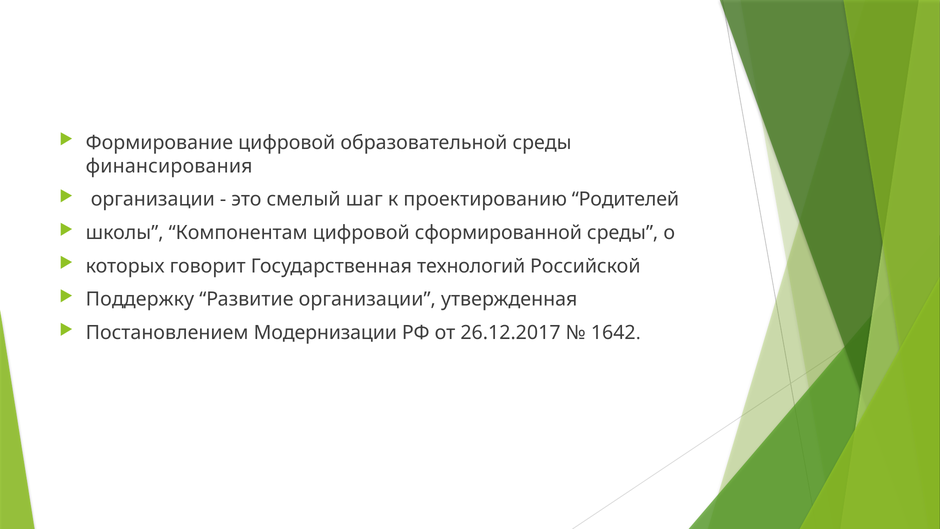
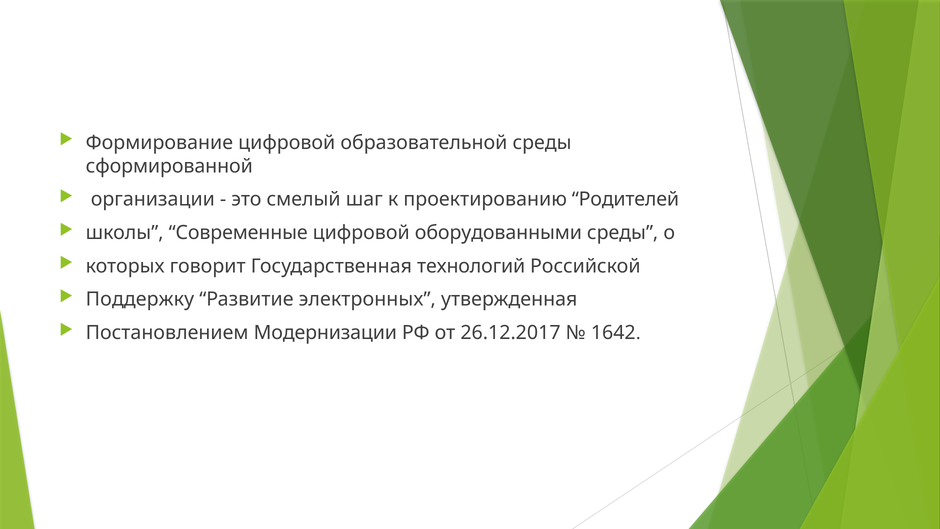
финансирования: финансирования -> сформированной (169, 166)
Компонентам: Компонентам -> Современные (238, 233)
сформированной: сформированной -> оборудованными (498, 233)
Развитие организации: организации -> электронных (367, 299)
